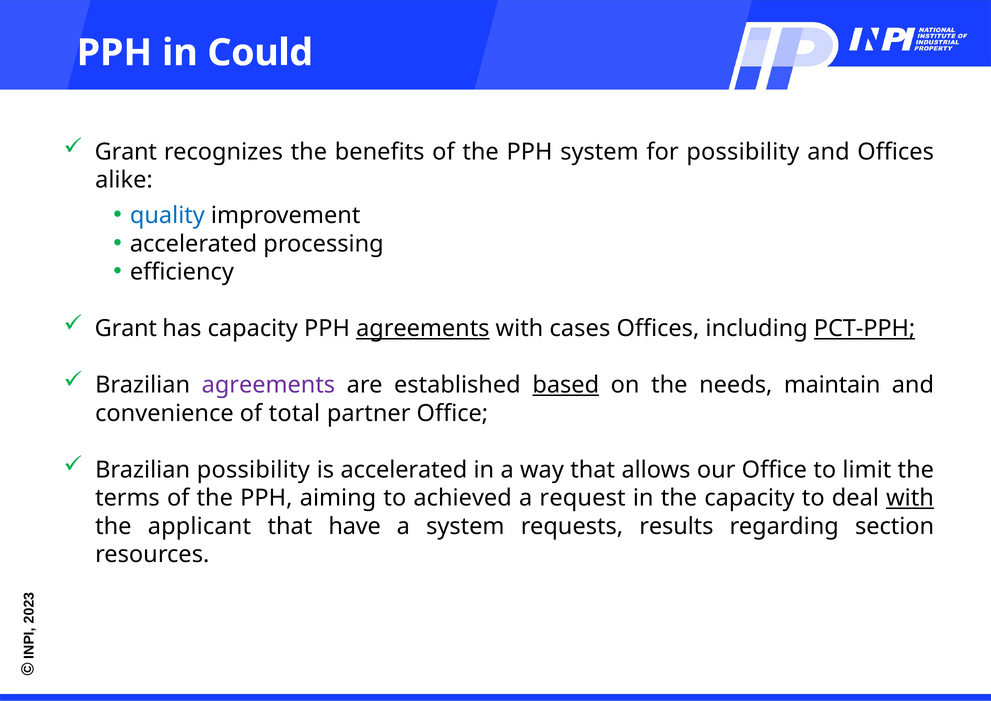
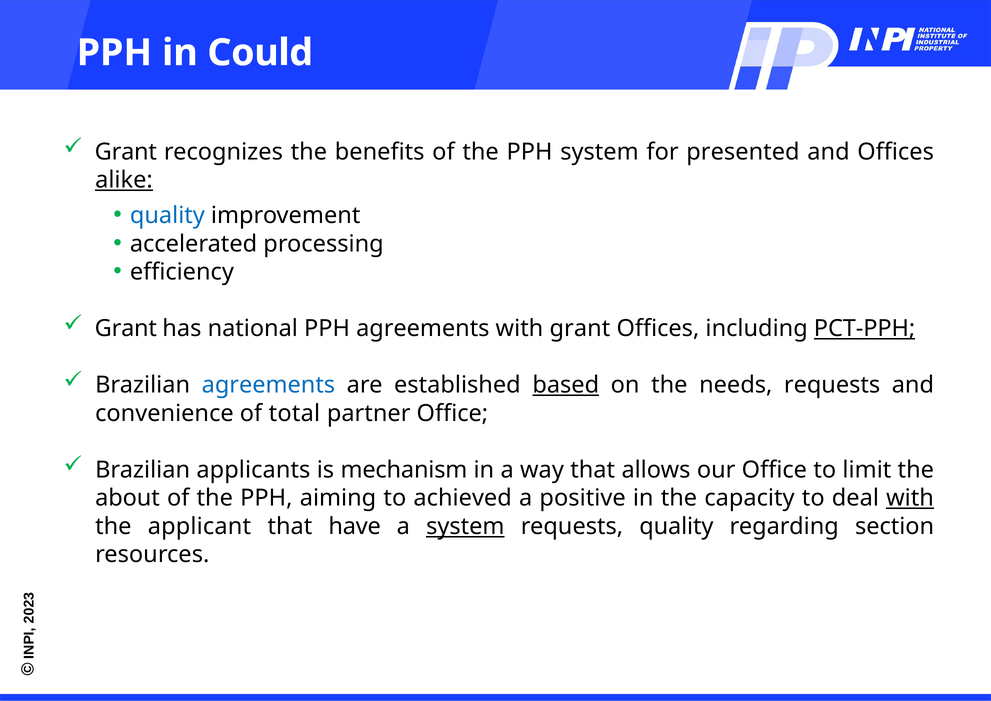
for possibility: possibility -> presented (743, 152)
alike underline: none -> present (124, 180)
has capacity: capacity -> national (253, 328)
agreements underline: present -> none (423, 328)
with cases: cases -> grant (580, 328)
agreements colour: purple -> blue (268, 385)
needs maintain: maintain -> requests (832, 385)
Brazilian possibility: possibility -> applicants (253, 470)
is accelerated: accelerated -> mechanism (404, 470)
terms: terms -> about (127, 498)
request: request -> positive (583, 498)
system underline: none -> present (465, 526)
requests results: results -> quality (676, 526)
